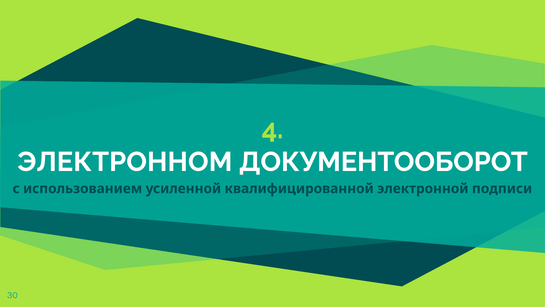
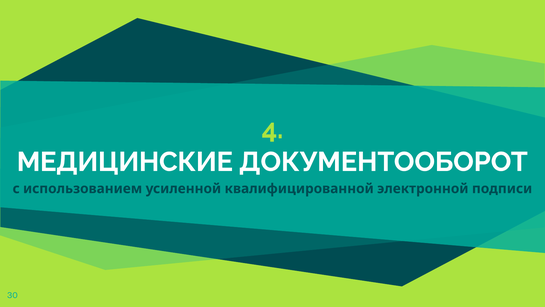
ЭЛЕКТРОННОМ: ЭЛЕКТРОННОМ -> МЕДИЦИНСКИЕ (125, 162)
